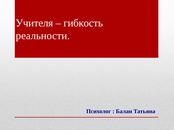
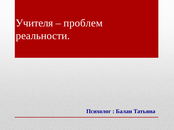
гибкость: гибкость -> проблем (83, 23)
